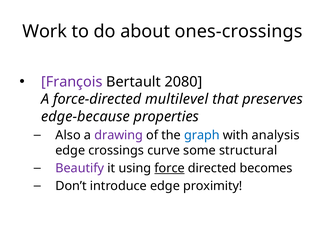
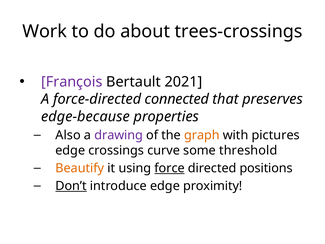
ones-crossings: ones-crossings -> trees-crossings (239, 31)
2080: 2080 -> 2021 (184, 82)
multilevel: multilevel -> connected (177, 99)
graph colour: blue -> orange (202, 135)
analysis: analysis -> pictures (276, 135)
structural: structural -> threshold (248, 150)
Beautify colour: purple -> orange (80, 168)
becomes: becomes -> positions (266, 168)
Don’t underline: none -> present (71, 186)
